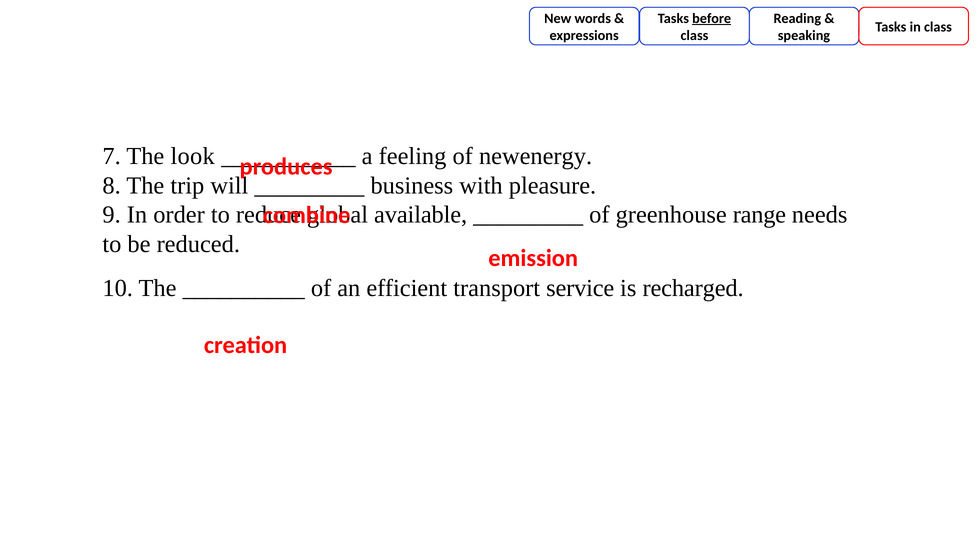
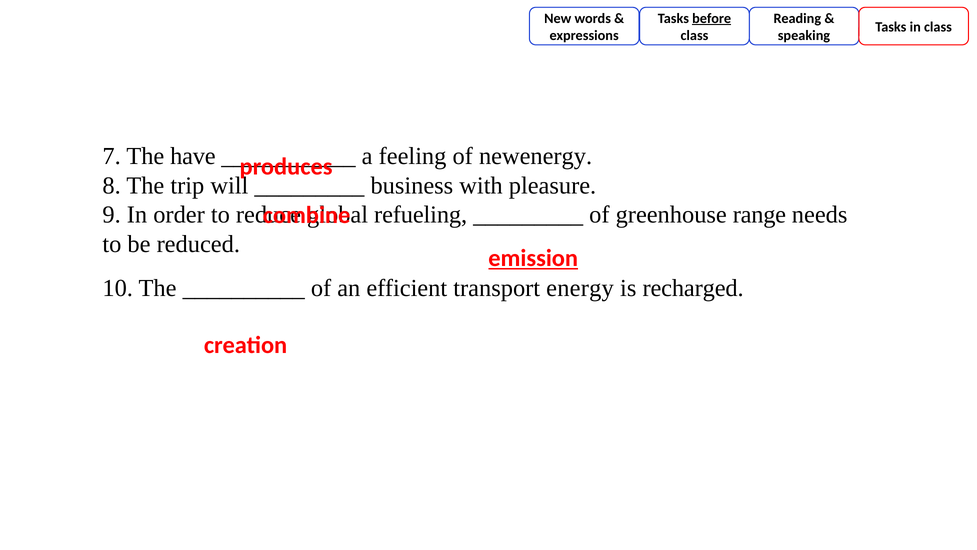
look: look -> have (193, 156)
available: available -> refueling (421, 215)
emission underline: none -> present (533, 258)
service: service -> energy (580, 288)
